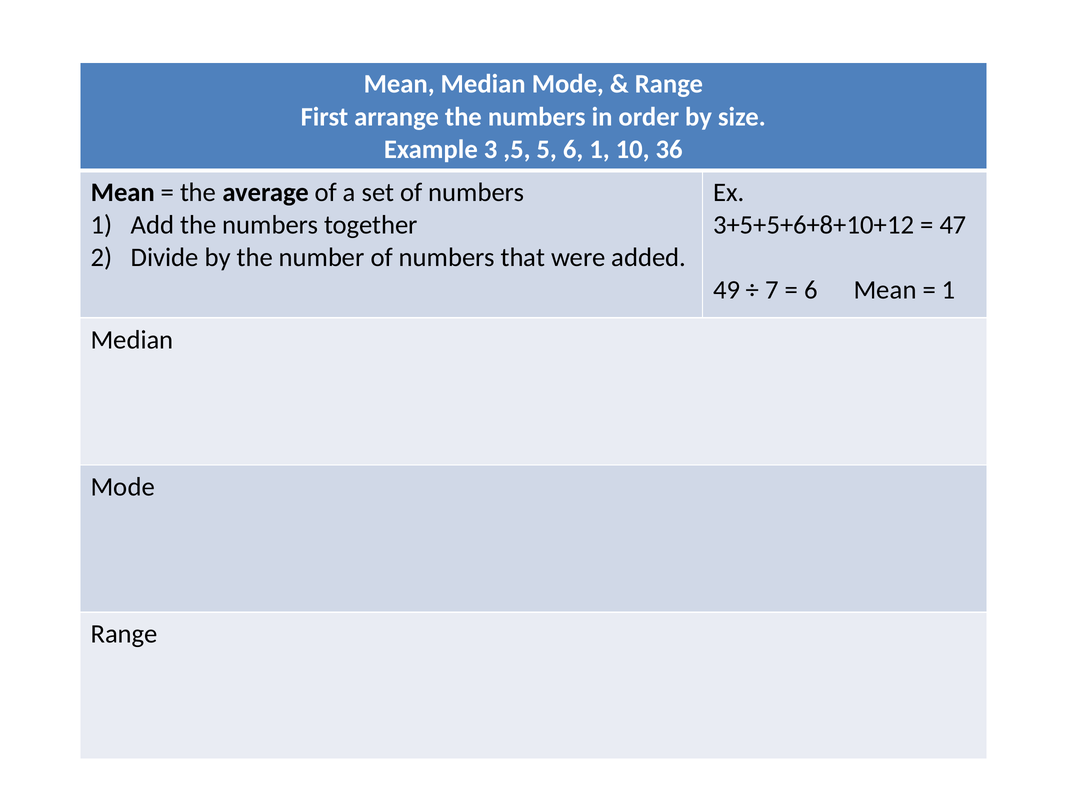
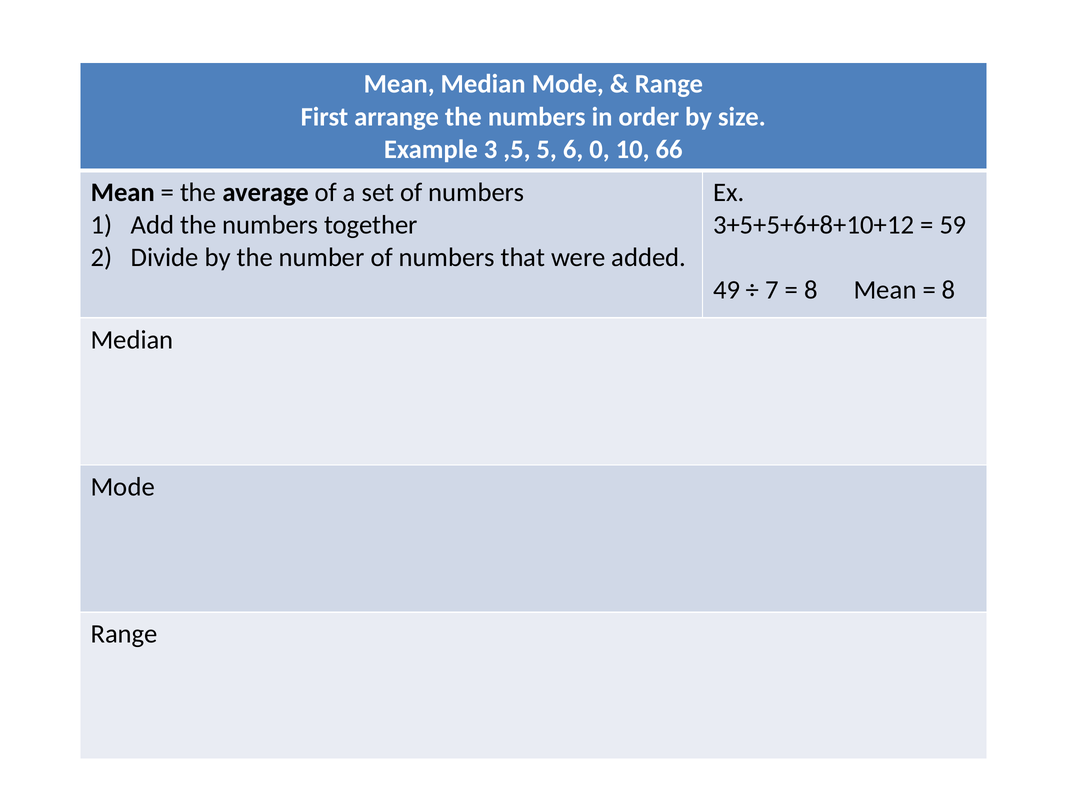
6 1: 1 -> 0 (600, 149)
36: 36 -> 66 (669, 149)
47: 47 -> 59 (953, 225)
6: 6 -> 8 (811, 290)
1: 1 -> 8 (949, 290)
